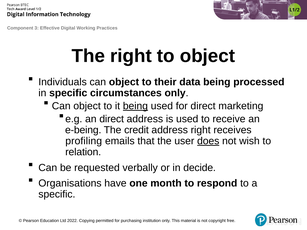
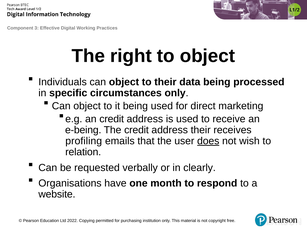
being underline: present -> none (135, 106)
an direct: direct -> credit (112, 119)
address right: right -> their (201, 130)
decide: decide -> clearly (200, 168)
specific: specific -> website (57, 195)
